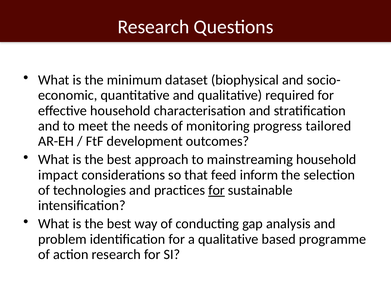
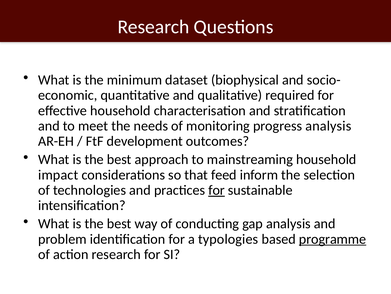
progress tailored: tailored -> analysis (328, 126)
a qualitative: qualitative -> typologies (228, 238)
programme underline: none -> present (333, 238)
